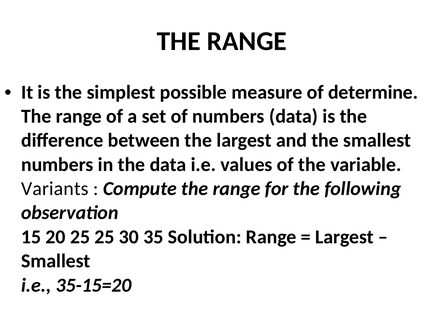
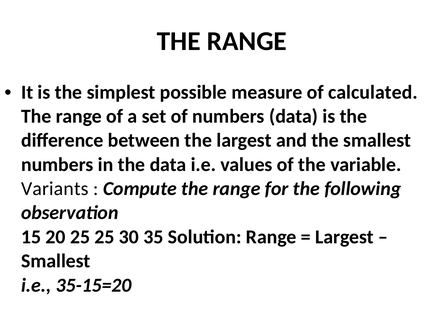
determine: determine -> calculated (373, 92)
